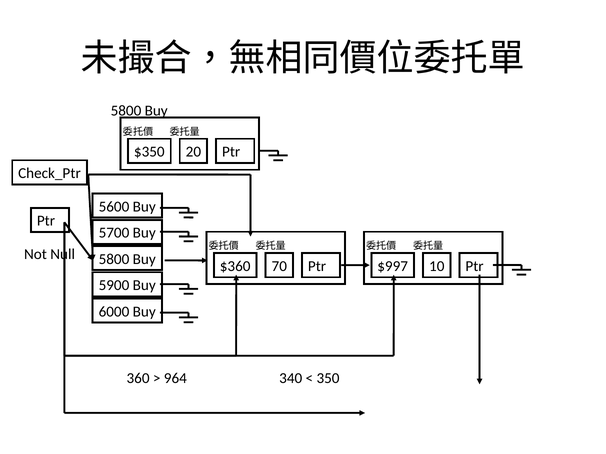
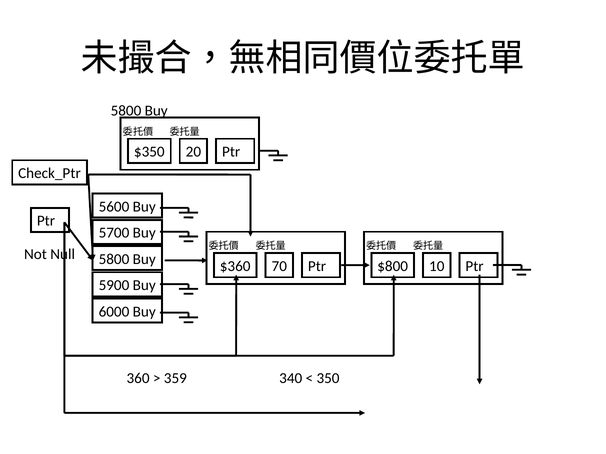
$997: $997 -> $800 (393, 267)
964: 964 -> 359 (175, 379)
